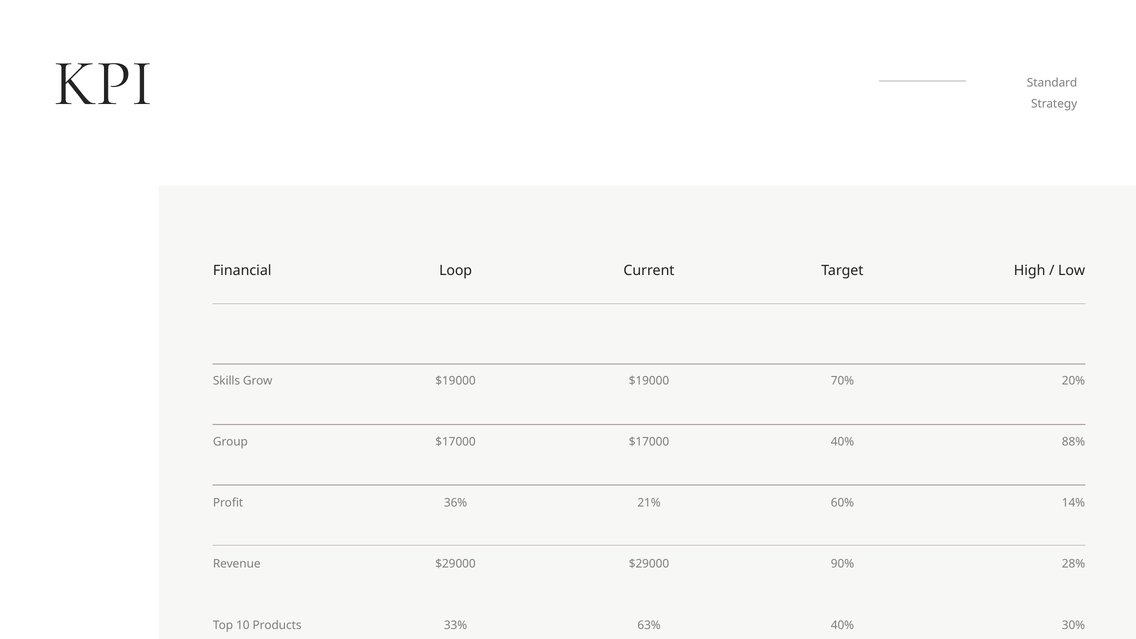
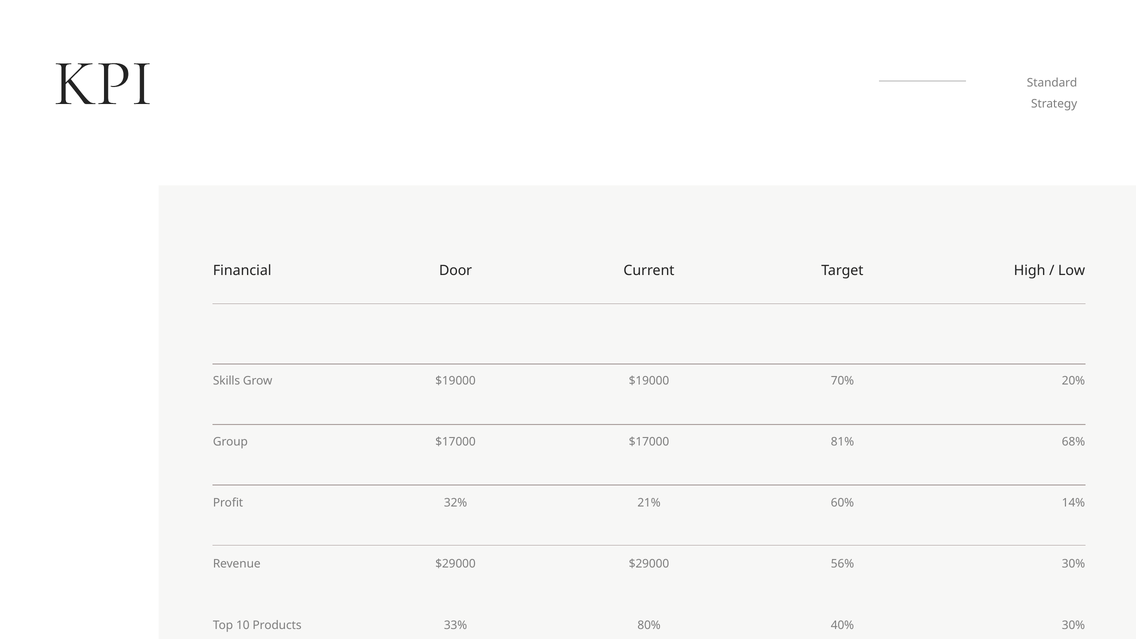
Loop: Loop -> Door (456, 271)
40%: 40% -> 81% (842, 442)
88%: 88% -> 68% (1073, 442)
36%: 36% -> 32% (456, 503)
90%: 90% -> 56% (842, 564)
28%: 28% -> 30% (1073, 564)
63%: 63% -> 80% (649, 625)
